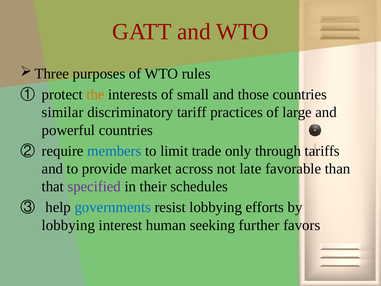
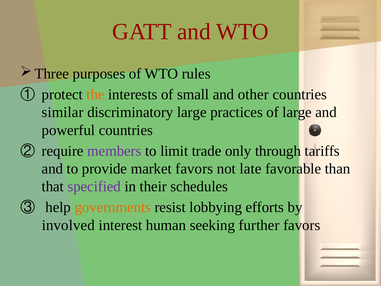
those: those -> other (253, 94)
discriminatory tariff: tariff -> large (192, 112)
members colour: blue -> purple (114, 151)
market across: across -> favors (194, 169)
governments colour: blue -> orange (113, 207)
lobbying: lobbying -> involved (68, 225)
